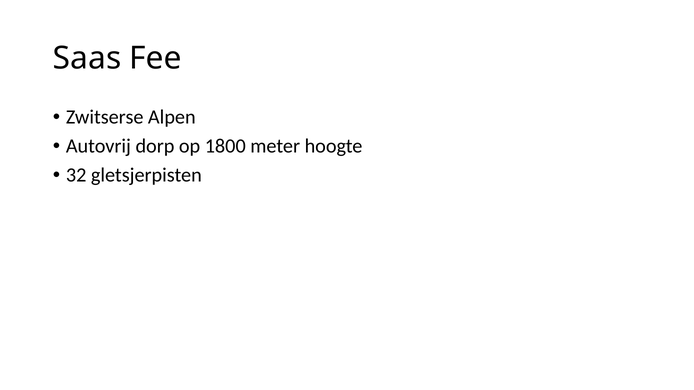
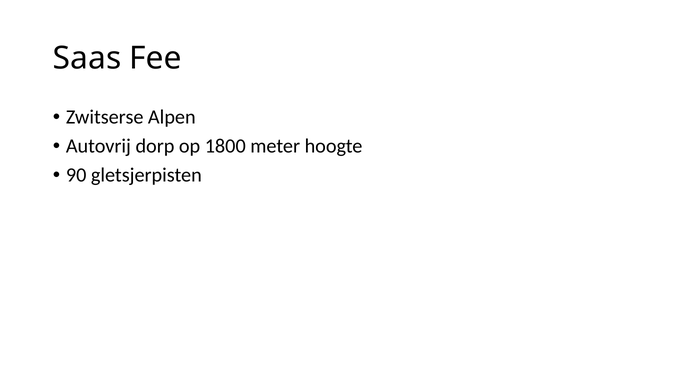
32: 32 -> 90 (76, 175)
